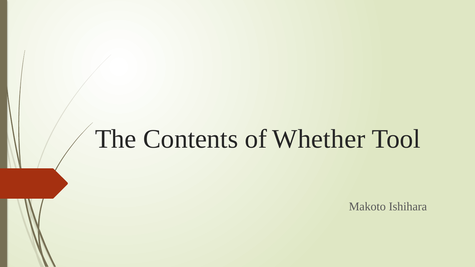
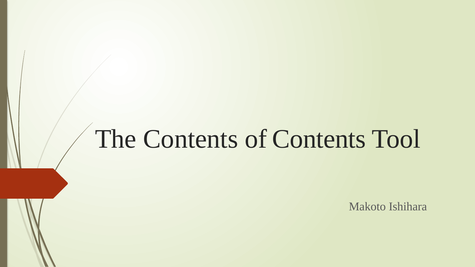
of Whether: Whether -> Contents (319, 139)
